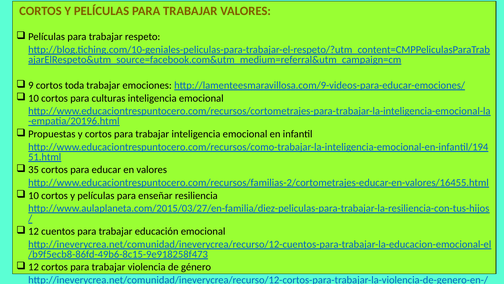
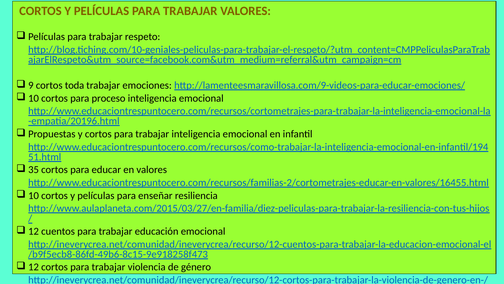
culturas: culturas -> proceso (109, 98)
